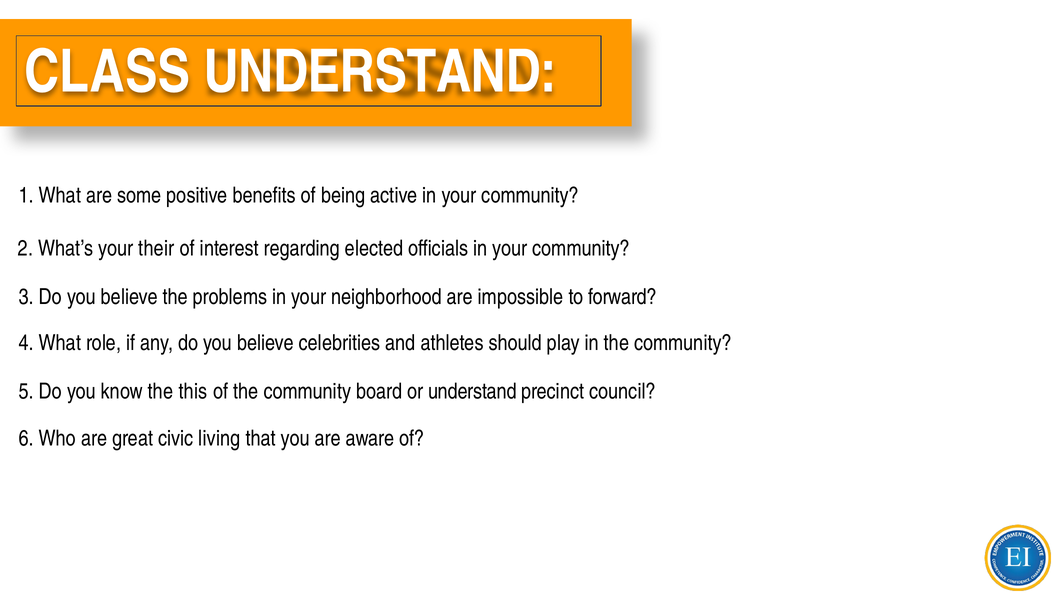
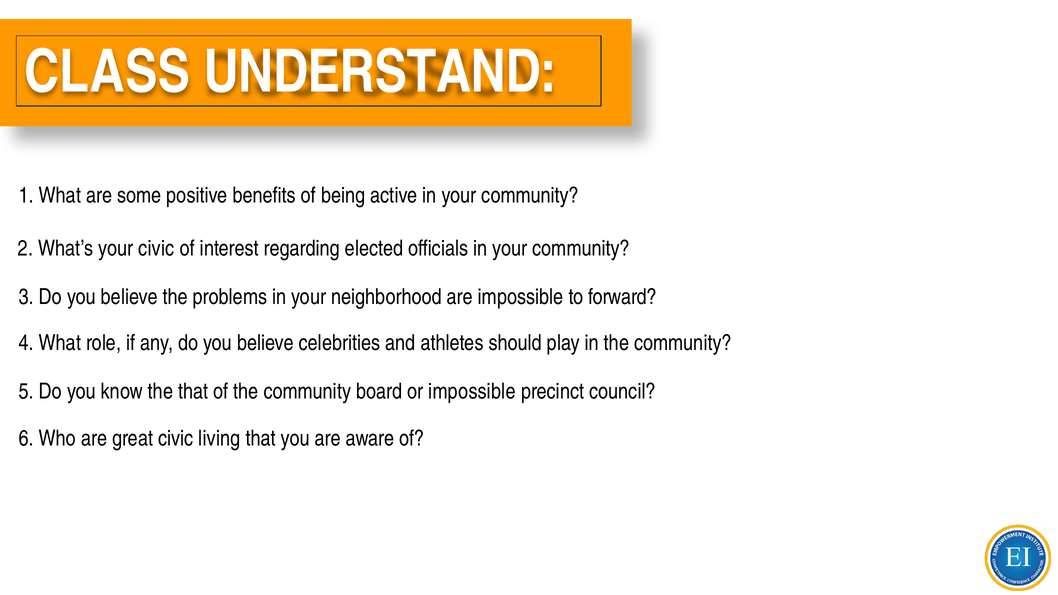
your their: their -> civic (156, 248)
the this: this -> that (193, 391)
or understand: understand -> impossible (472, 391)
